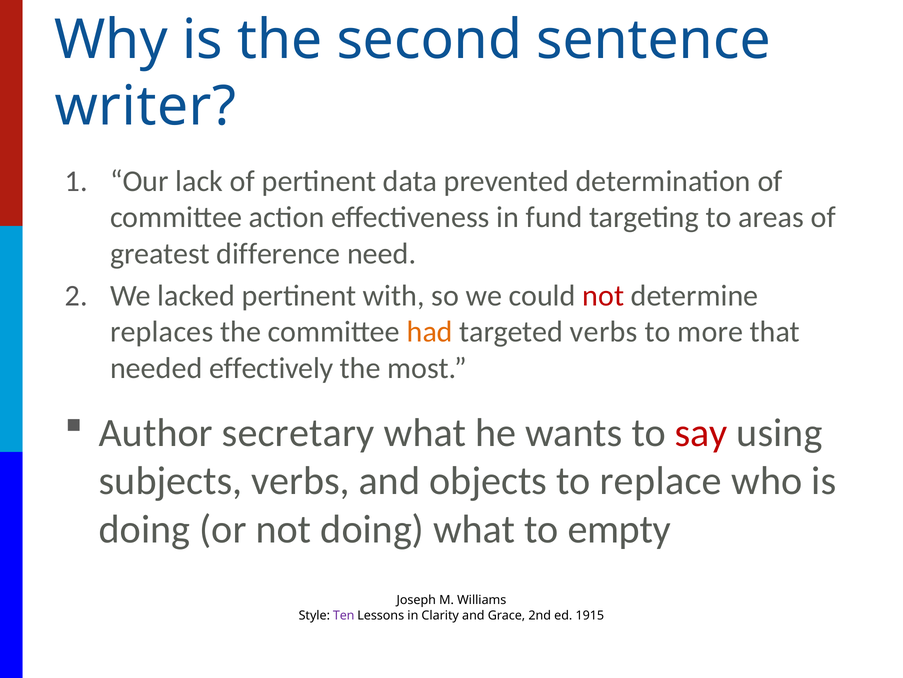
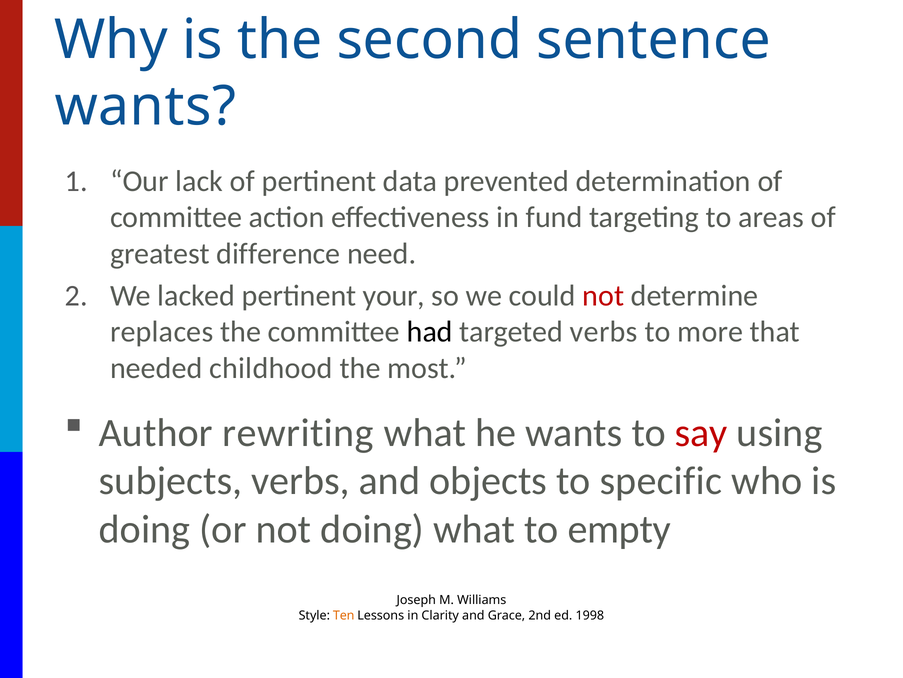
writer: writer -> wants (145, 106)
with: with -> your (394, 295)
had colour: orange -> black (430, 332)
effectively: effectively -> childhood (271, 368)
secretary: secretary -> rewriting (298, 433)
replace: replace -> specific (661, 481)
Ten colour: purple -> orange (344, 615)
1915: 1915 -> 1998 (590, 615)
